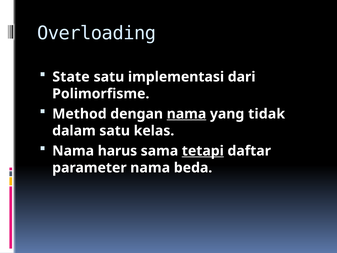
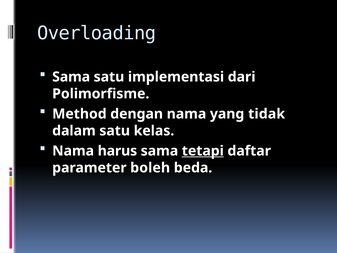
State: State -> Sama (71, 77)
nama underline: present -> none (186, 114)
parameter nama: nama -> boleh (150, 168)
